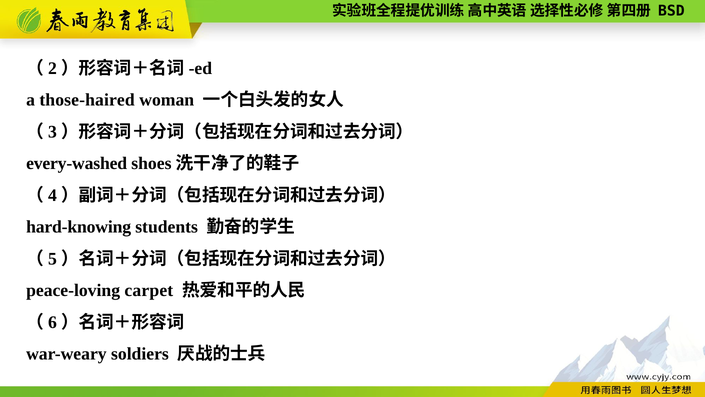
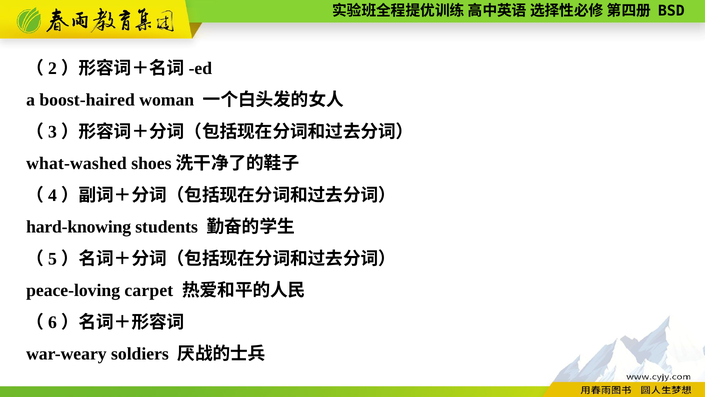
those-haired: those-haired -> boost-haired (87, 100)
every-washed: every-washed -> what-washed (76, 163)
